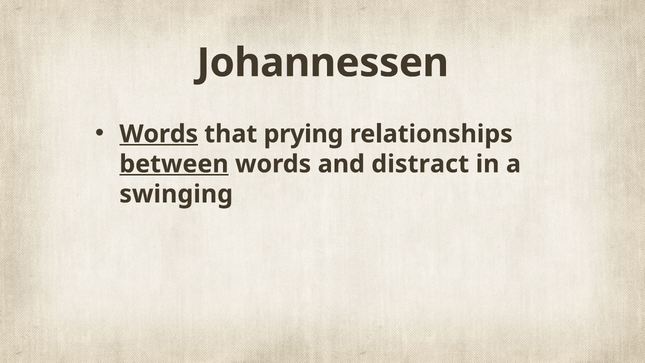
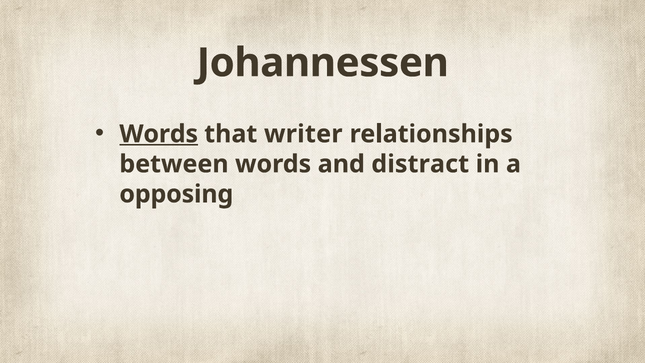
prying: prying -> writer (303, 134)
between underline: present -> none (174, 164)
swinging: swinging -> opposing (176, 194)
